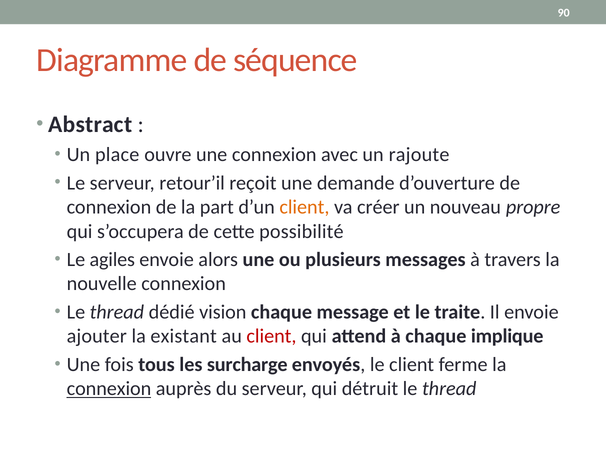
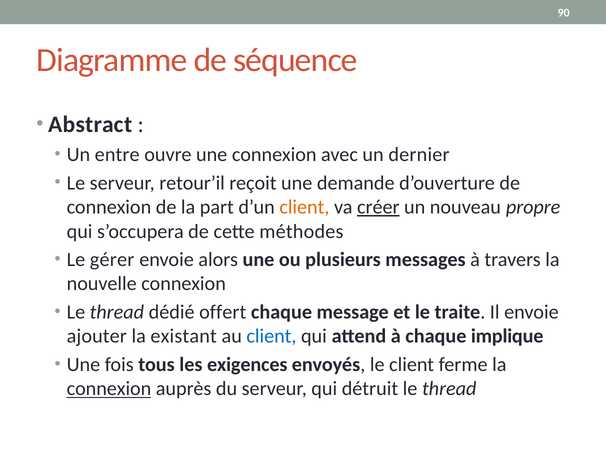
place: place -> entre (117, 155)
rajoute: rajoute -> dernier (419, 155)
créer underline: none -> present (378, 207)
possibilité: possibilité -> méthodes (301, 232)
agiles: agiles -> gérer (112, 260)
vision: vision -> offert (223, 312)
client colour: red -> blue (271, 337)
surcharge: surcharge -> exigences (247, 365)
